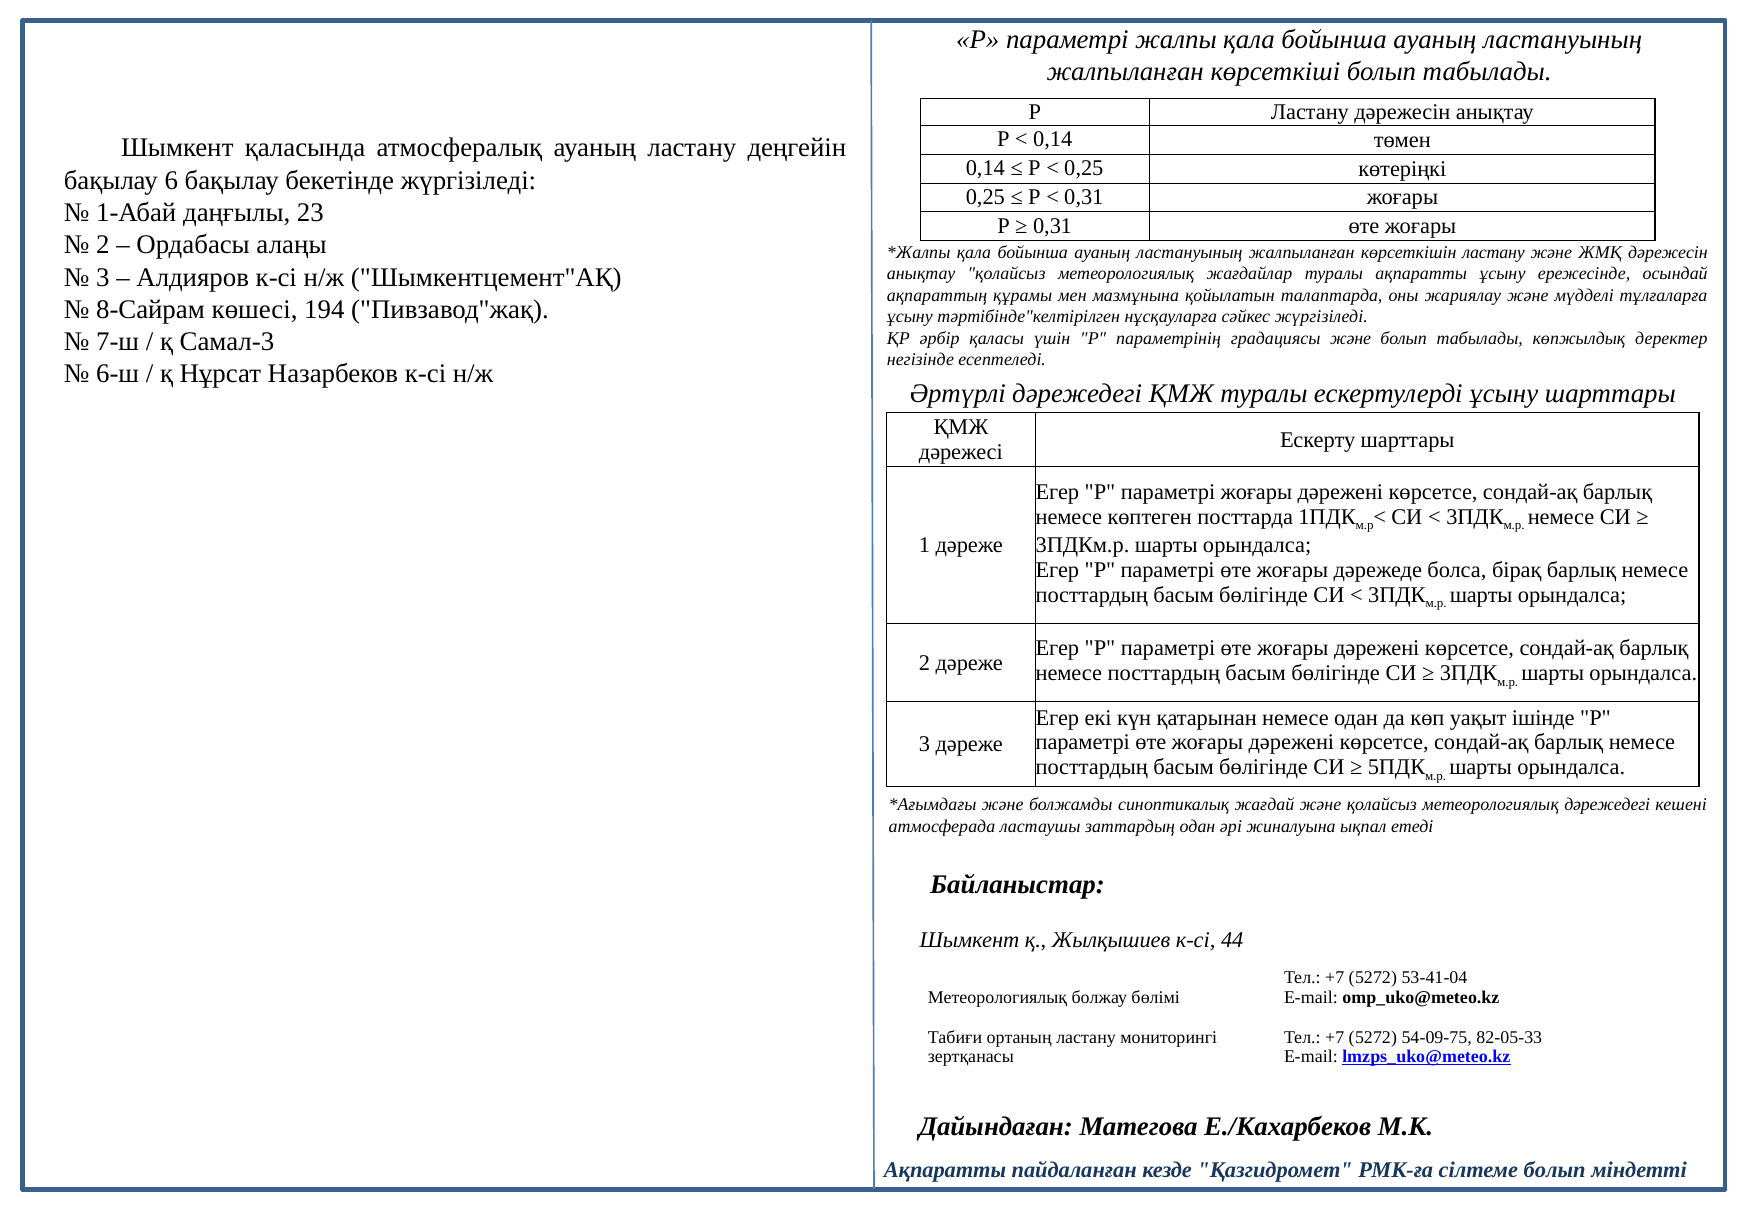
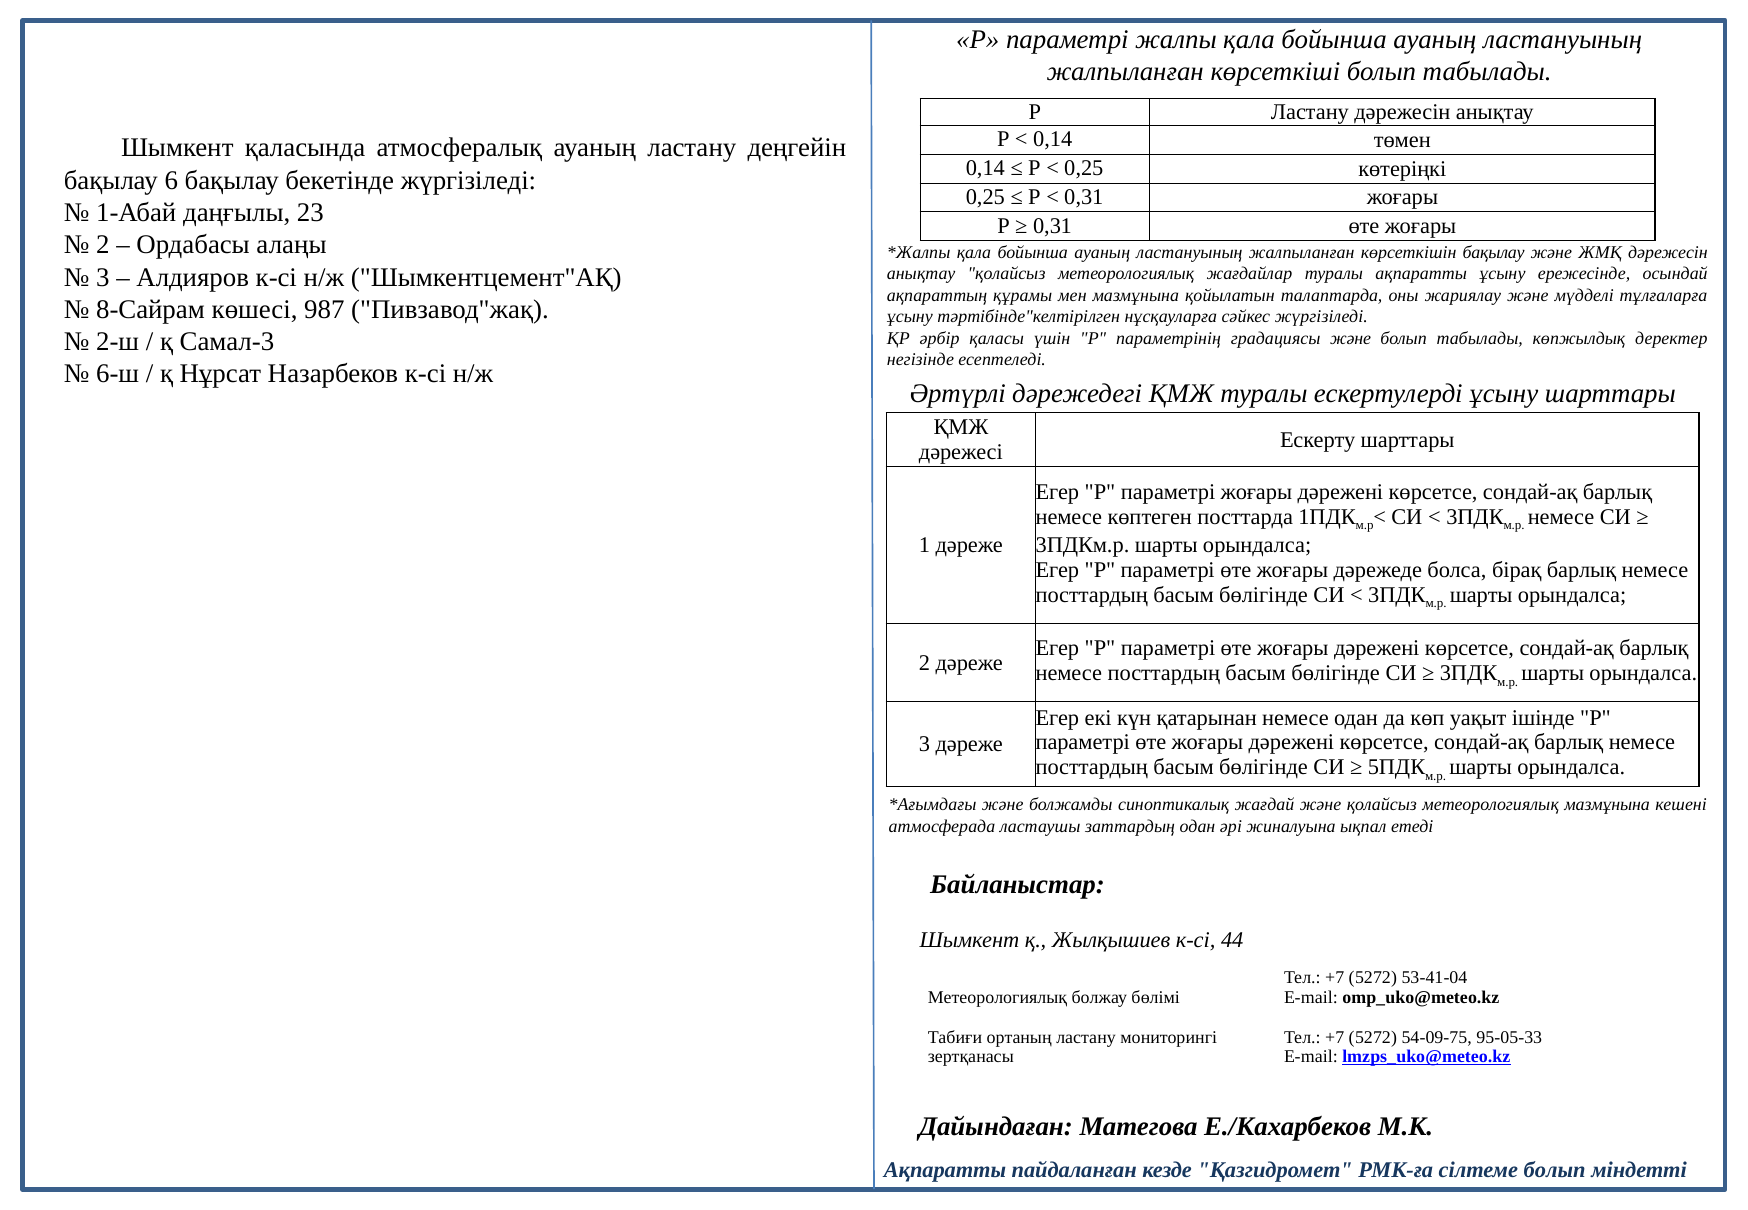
көрсеткішін ластану: ластану -> бақылау (1494, 252)
194: 194 -> 987 (324, 309)
7-ш: 7-ш -> 2-ш (118, 342)
метеорологиялық дәрежедегі: дәрежедегі -> мазмұнына (1607, 805)
82-05-33: 82-05-33 -> 95-05-33 (1509, 1037)
